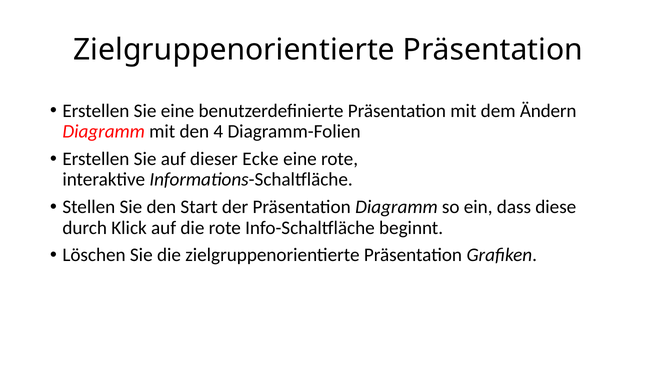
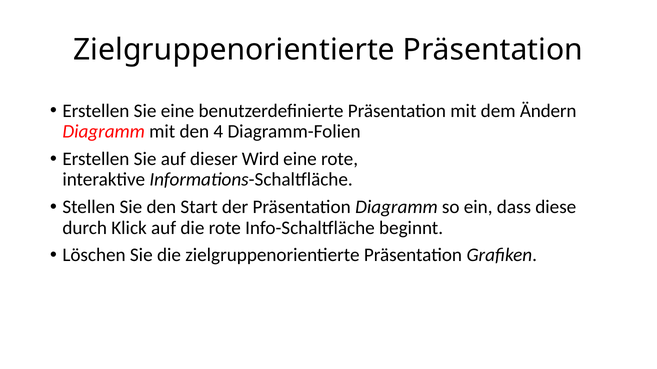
Ecke: Ecke -> Wird (261, 159)
